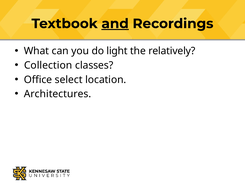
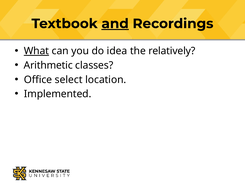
What underline: none -> present (36, 51)
light: light -> idea (117, 51)
Collection: Collection -> Arithmetic (48, 65)
Architectures: Architectures -> Implemented (58, 94)
